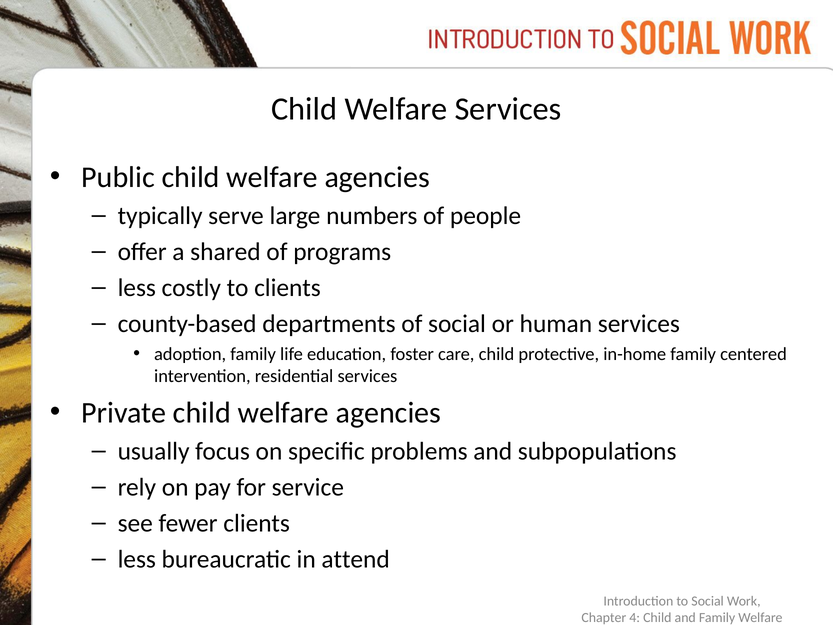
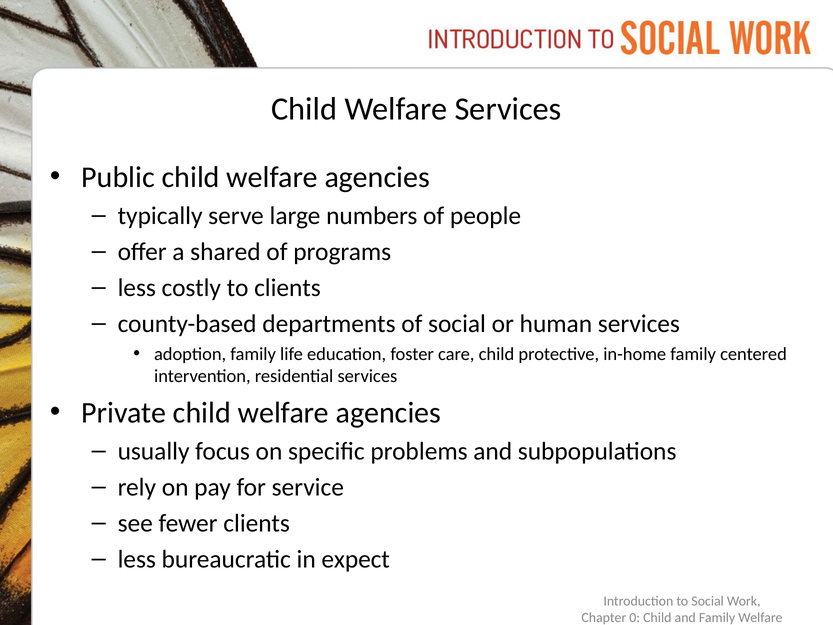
attend: attend -> expect (356, 559)
4: 4 -> 0 (635, 617)
